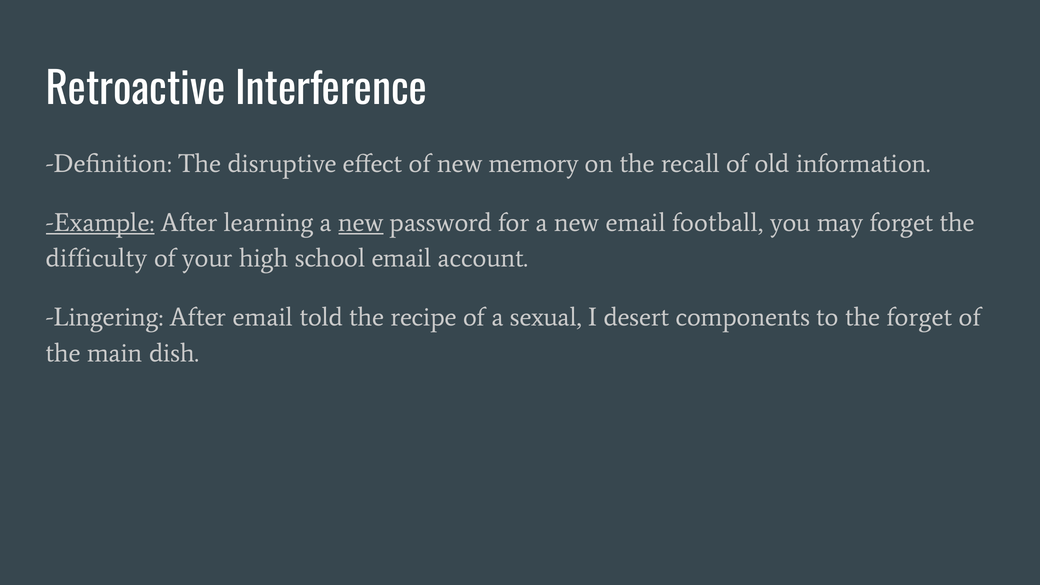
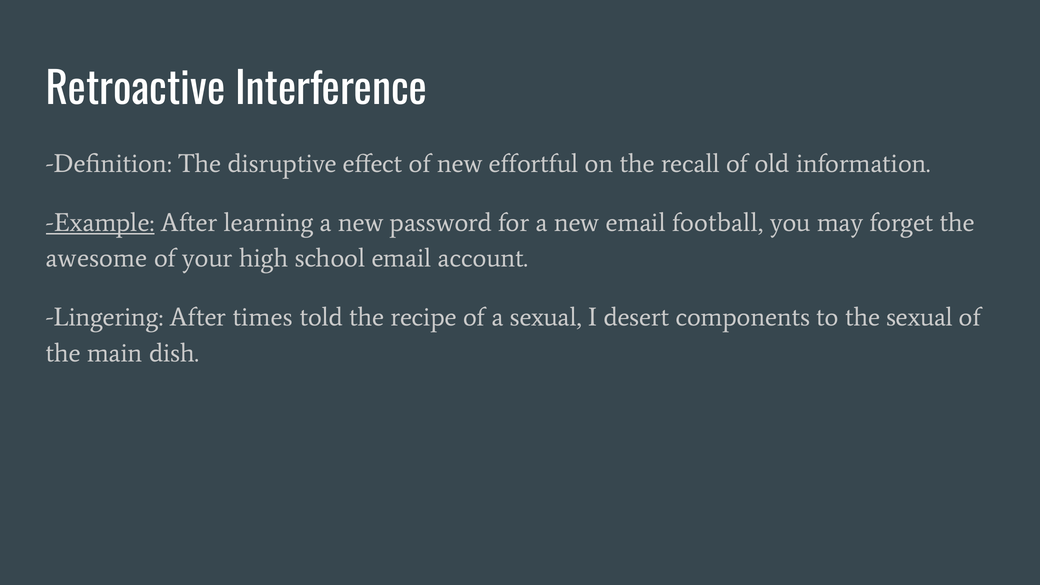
memory: memory -> effortful (534, 164)
new underline: present -> none (361, 223)
difficulty: difficulty -> awesome (97, 258)
After email: email -> times (263, 317)
the forget: forget -> sexual (920, 317)
